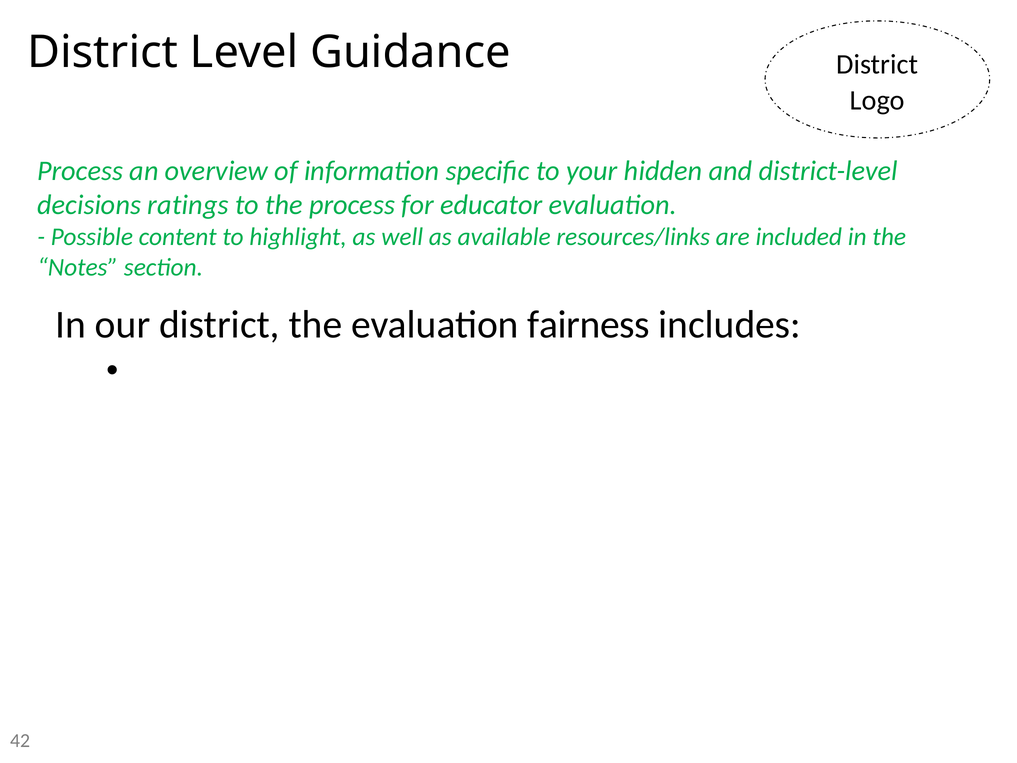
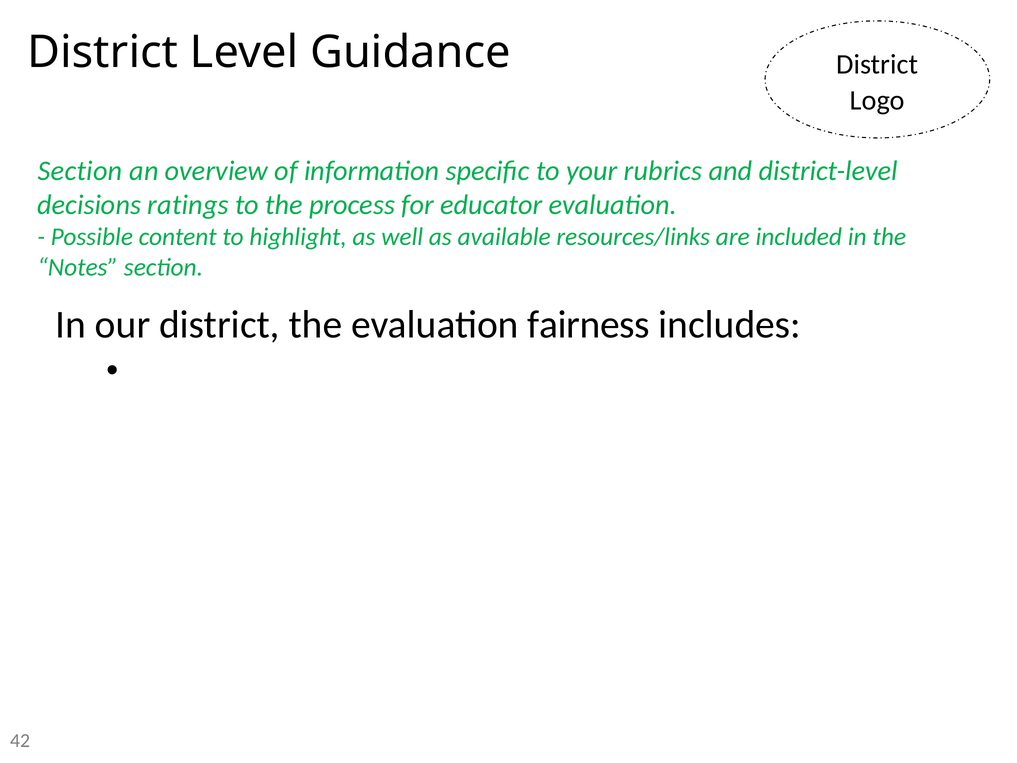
Process: Process -> Section (80, 171)
hidden: hidden -> rubrics (663, 171)
